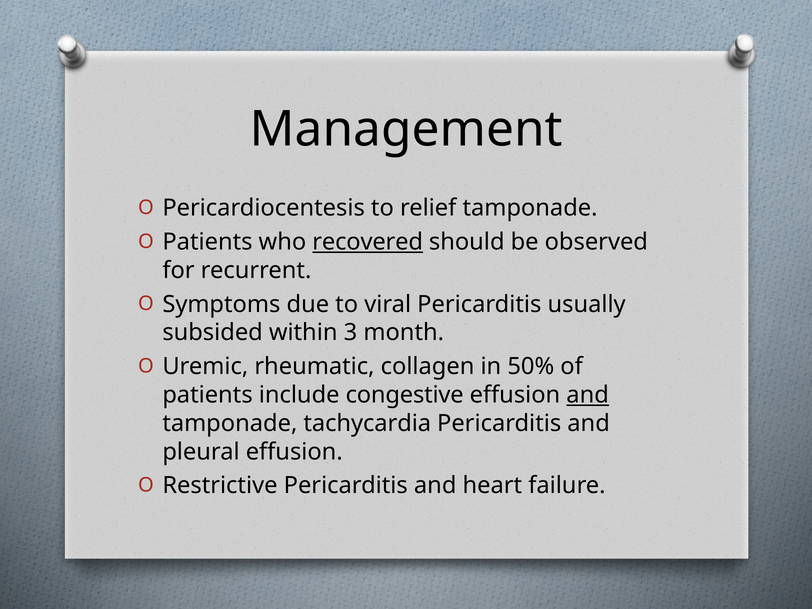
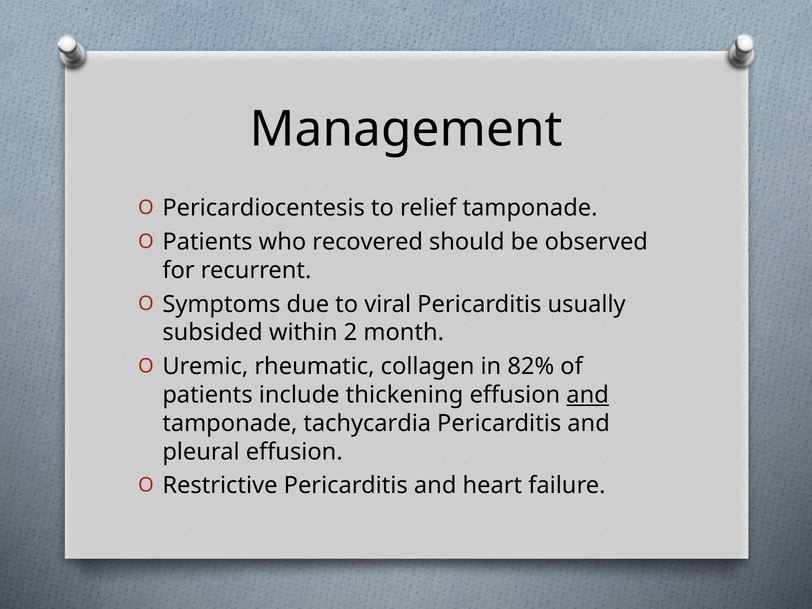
recovered underline: present -> none (368, 242)
3: 3 -> 2 (350, 333)
50%: 50% -> 82% (531, 366)
congestive: congestive -> thickening (405, 395)
